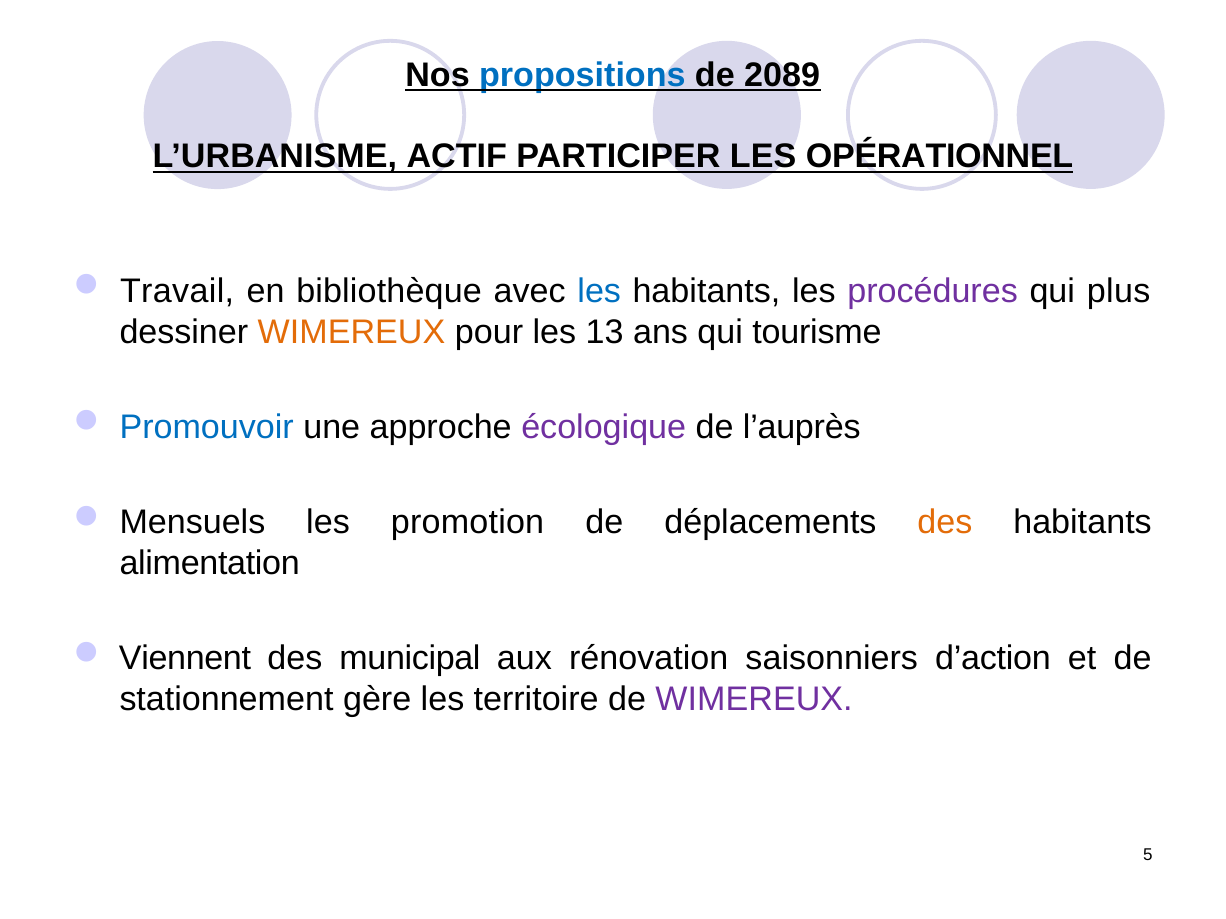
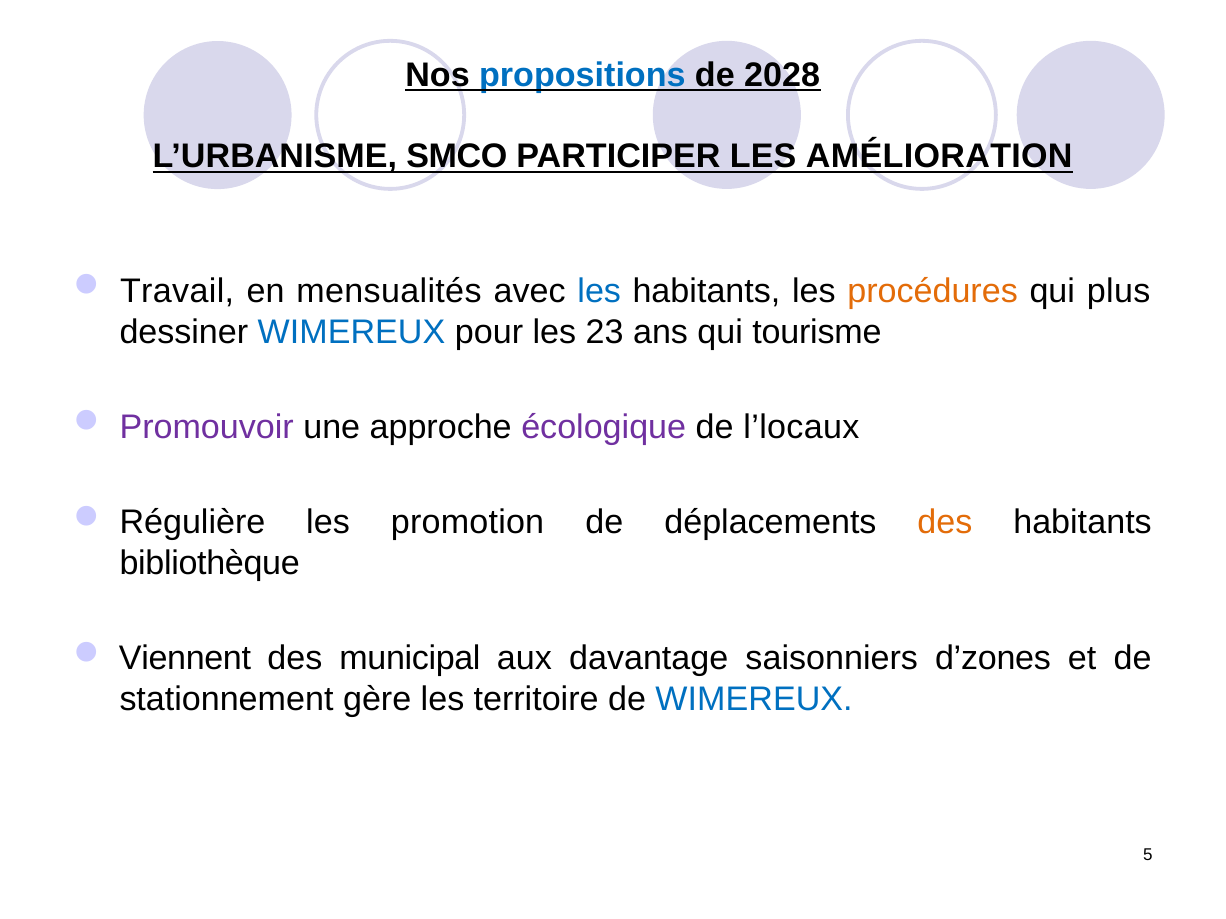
2089: 2089 -> 2028 (782, 75)
ACTIF: ACTIF -> SMCO (457, 157)
OPÉRATIONNEL: OPÉRATIONNEL -> AMÉLIORATION (939, 157)
bibliothèque: bibliothèque -> mensualités (389, 291)
procédures colour: purple -> orange (933, 291)
WIMEREUX colour: orange -> blue (352, 332)
13: 13 -> 23 (605, 332)
Promouvoir colour: blue -> purple (207, 427)
l’auprès: l’auprès -> l’locaux (801, 427)
Mensuels: Mensuels -> Régulière (192, 523)
alimentation: alimentation -> bibliothèque (210, 564)
rénovation: rénovation -> davantage (649, 659)
d’action: d’action -> d’zones (993, 659)
WIMEREUX colour: purple -> blue (754, 700)
